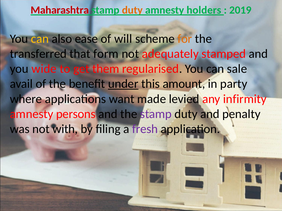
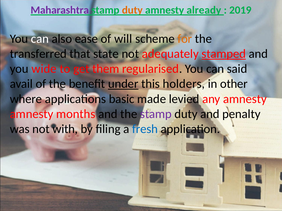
Maharashtra colour: red -> purple (60, 10)
holders: holders -> already (204, 10)
can colour: yellow -> white (40, 39)
form: form -> state (106, 54)
stamped underline: none -> present (224, 54)
sale: sale -> said (237, 69)
amount: amount -> holders (184, 84)
party: party -> other (234, 84)
want: want -> basic (122, 99)
any infirmity: infirmity -> amnesty (245, 99)
persons: persons -> months (76, 114)
fresh colour: purple -> blue (145, 129)
